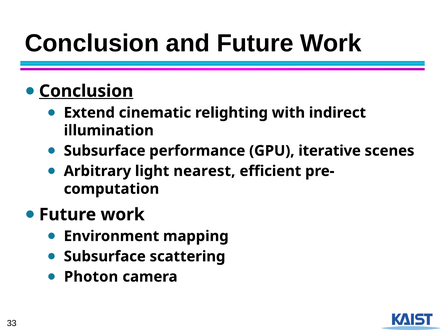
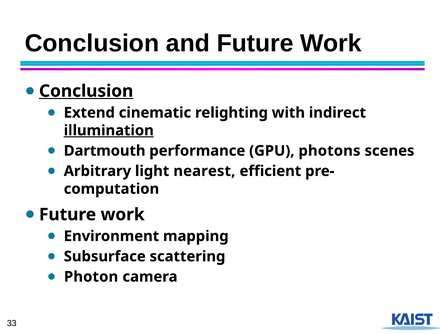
illumination underline: none -> present (109, 130)
Subsurface: Subsurface -> Dartmouth (105, 151)
iterative: iterative -> photons (329, 151)
